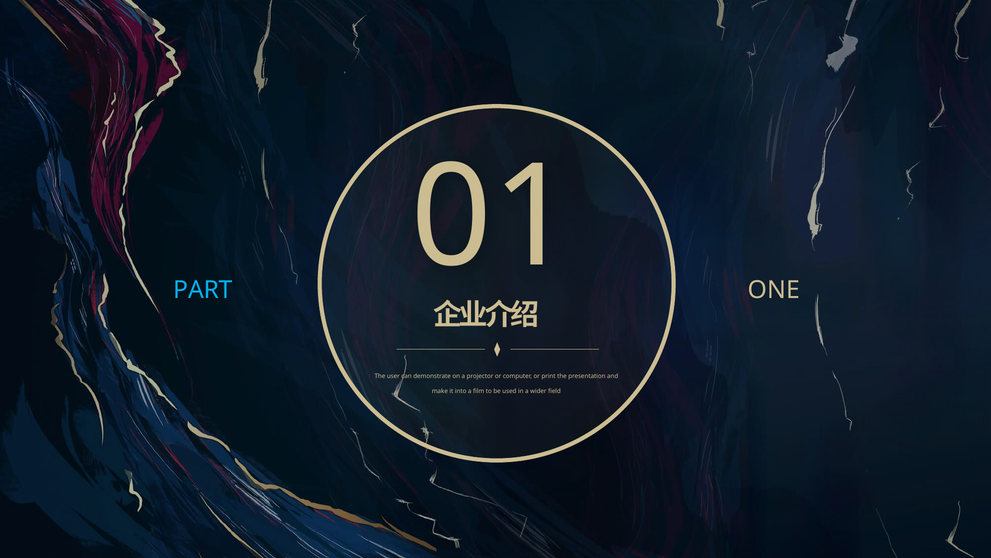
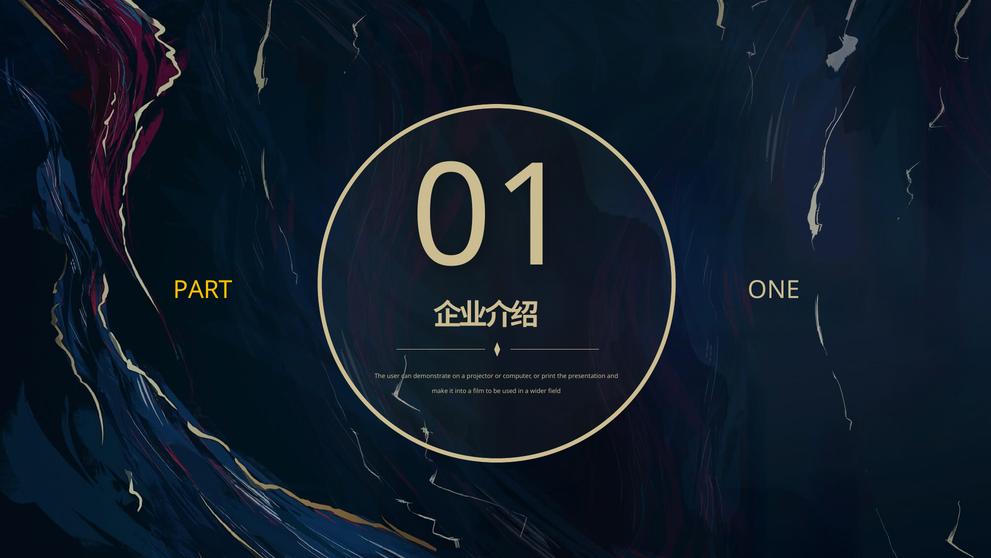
PART colour: light blue -> yellow (203, 290)
